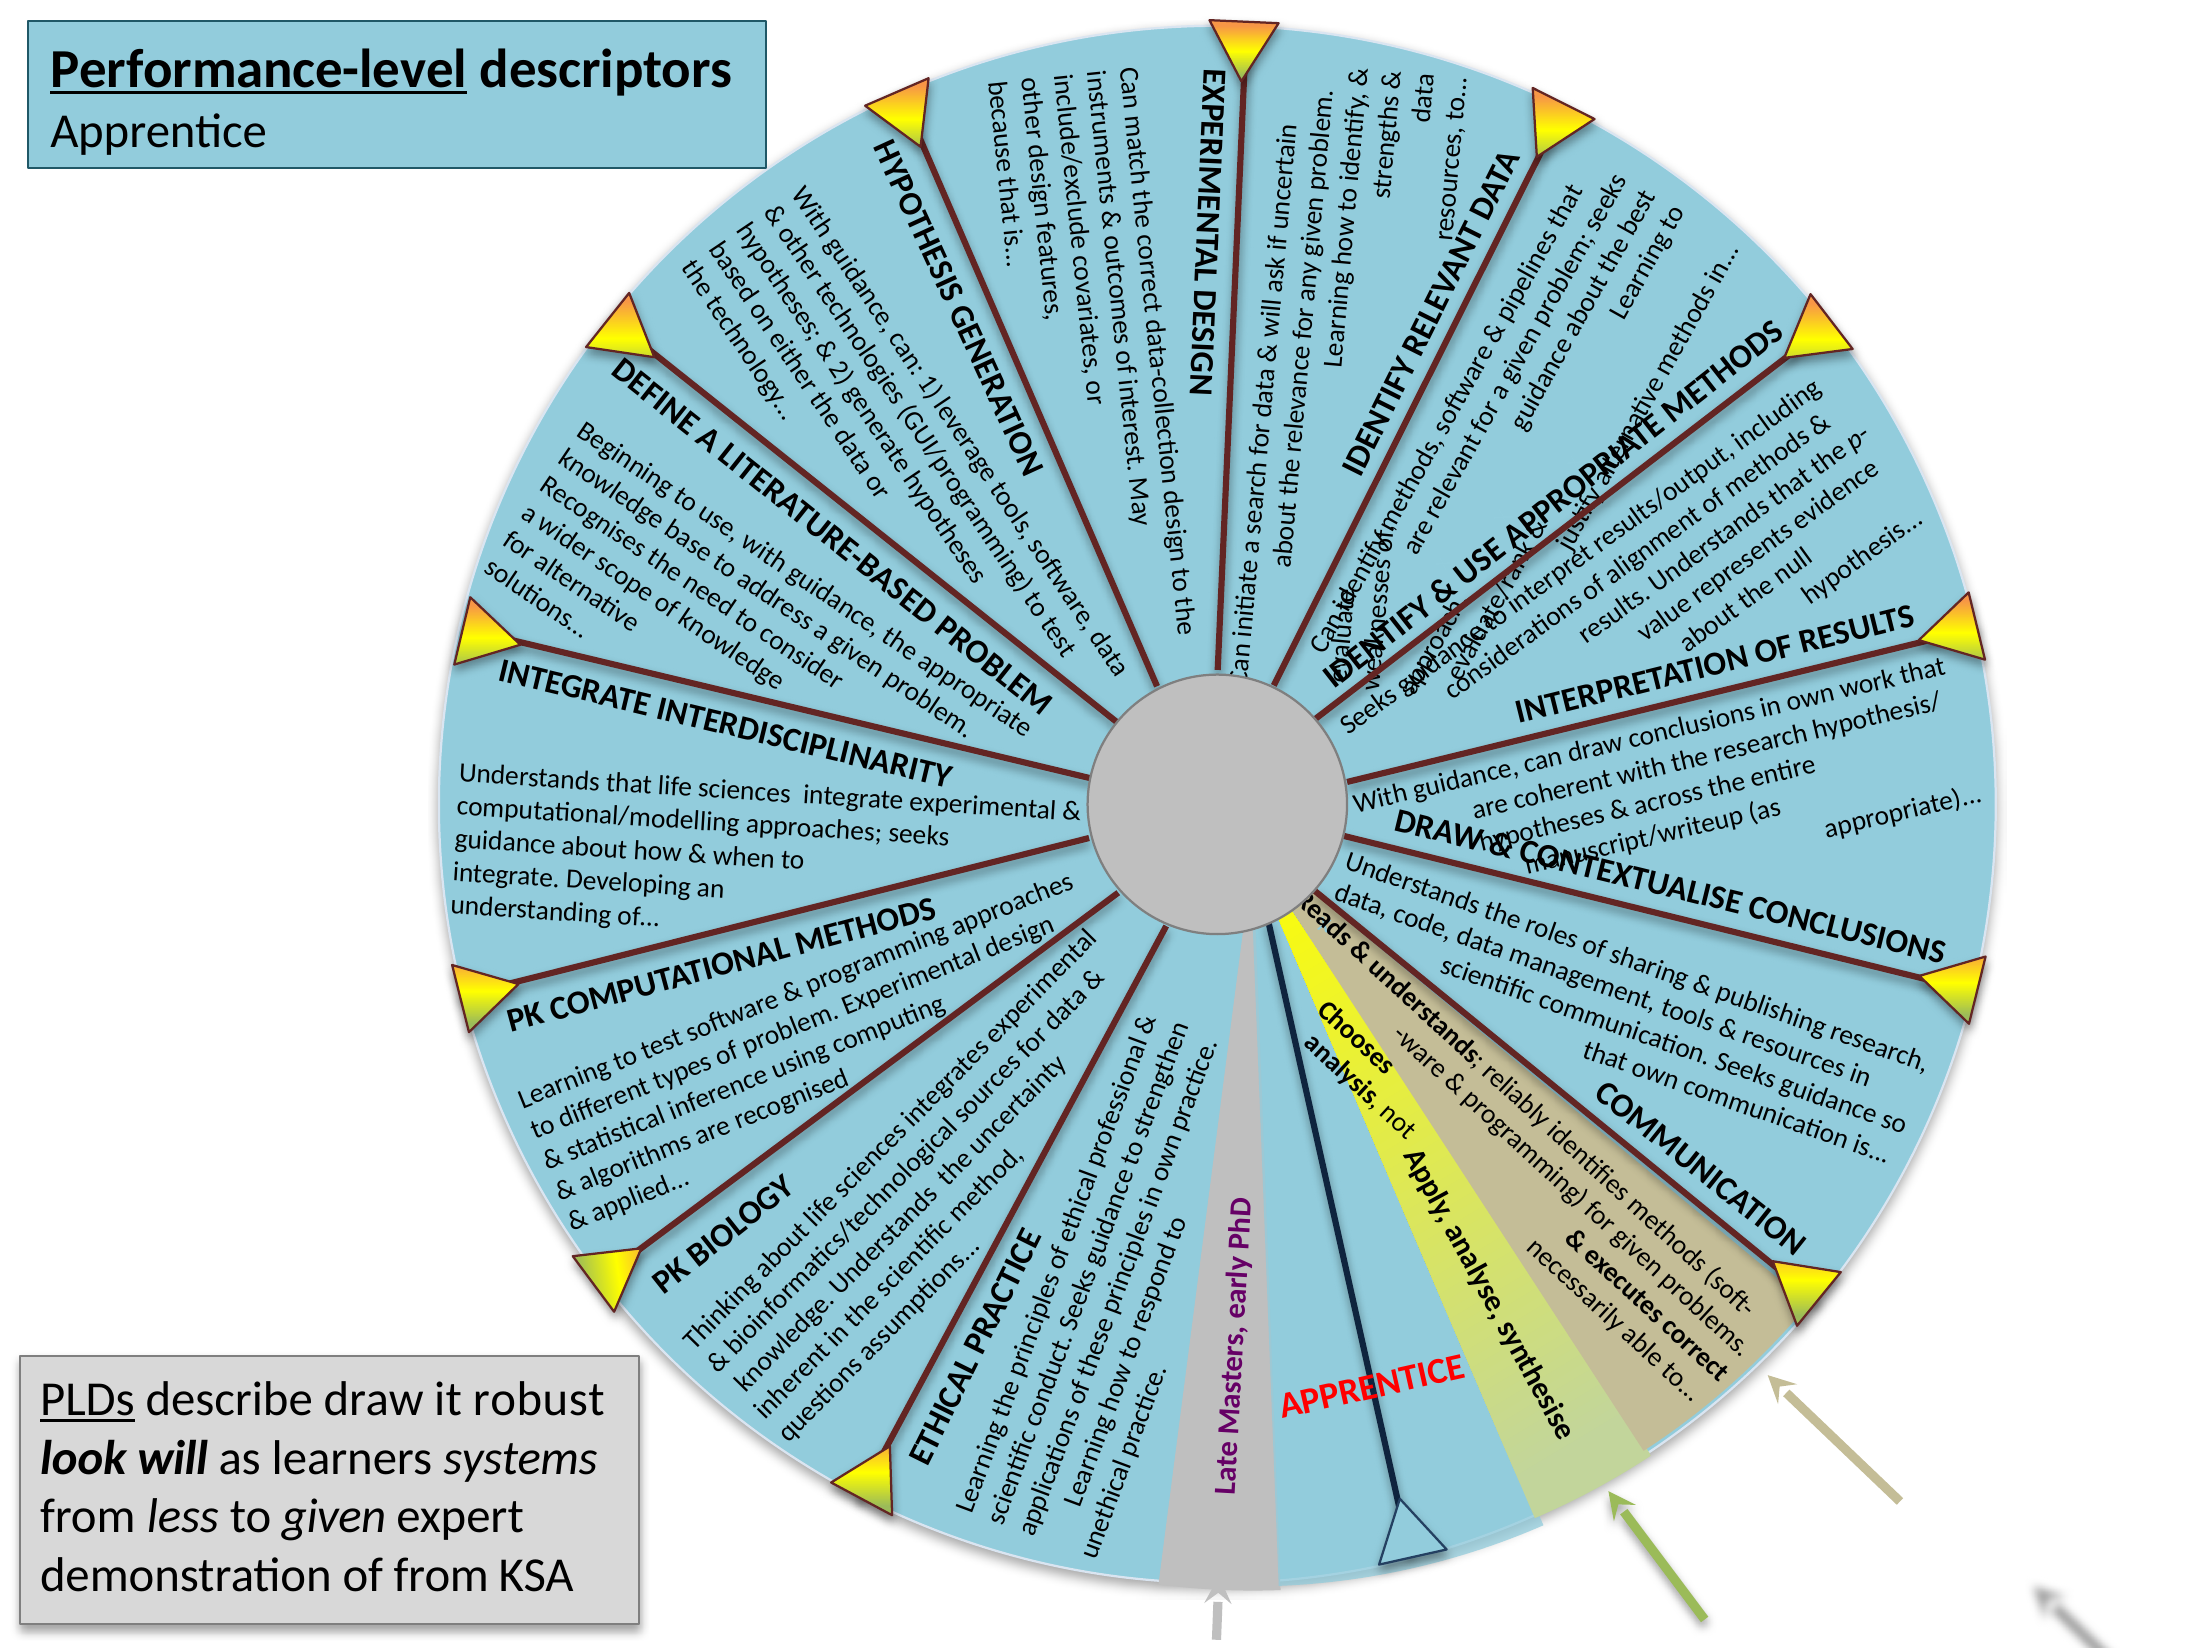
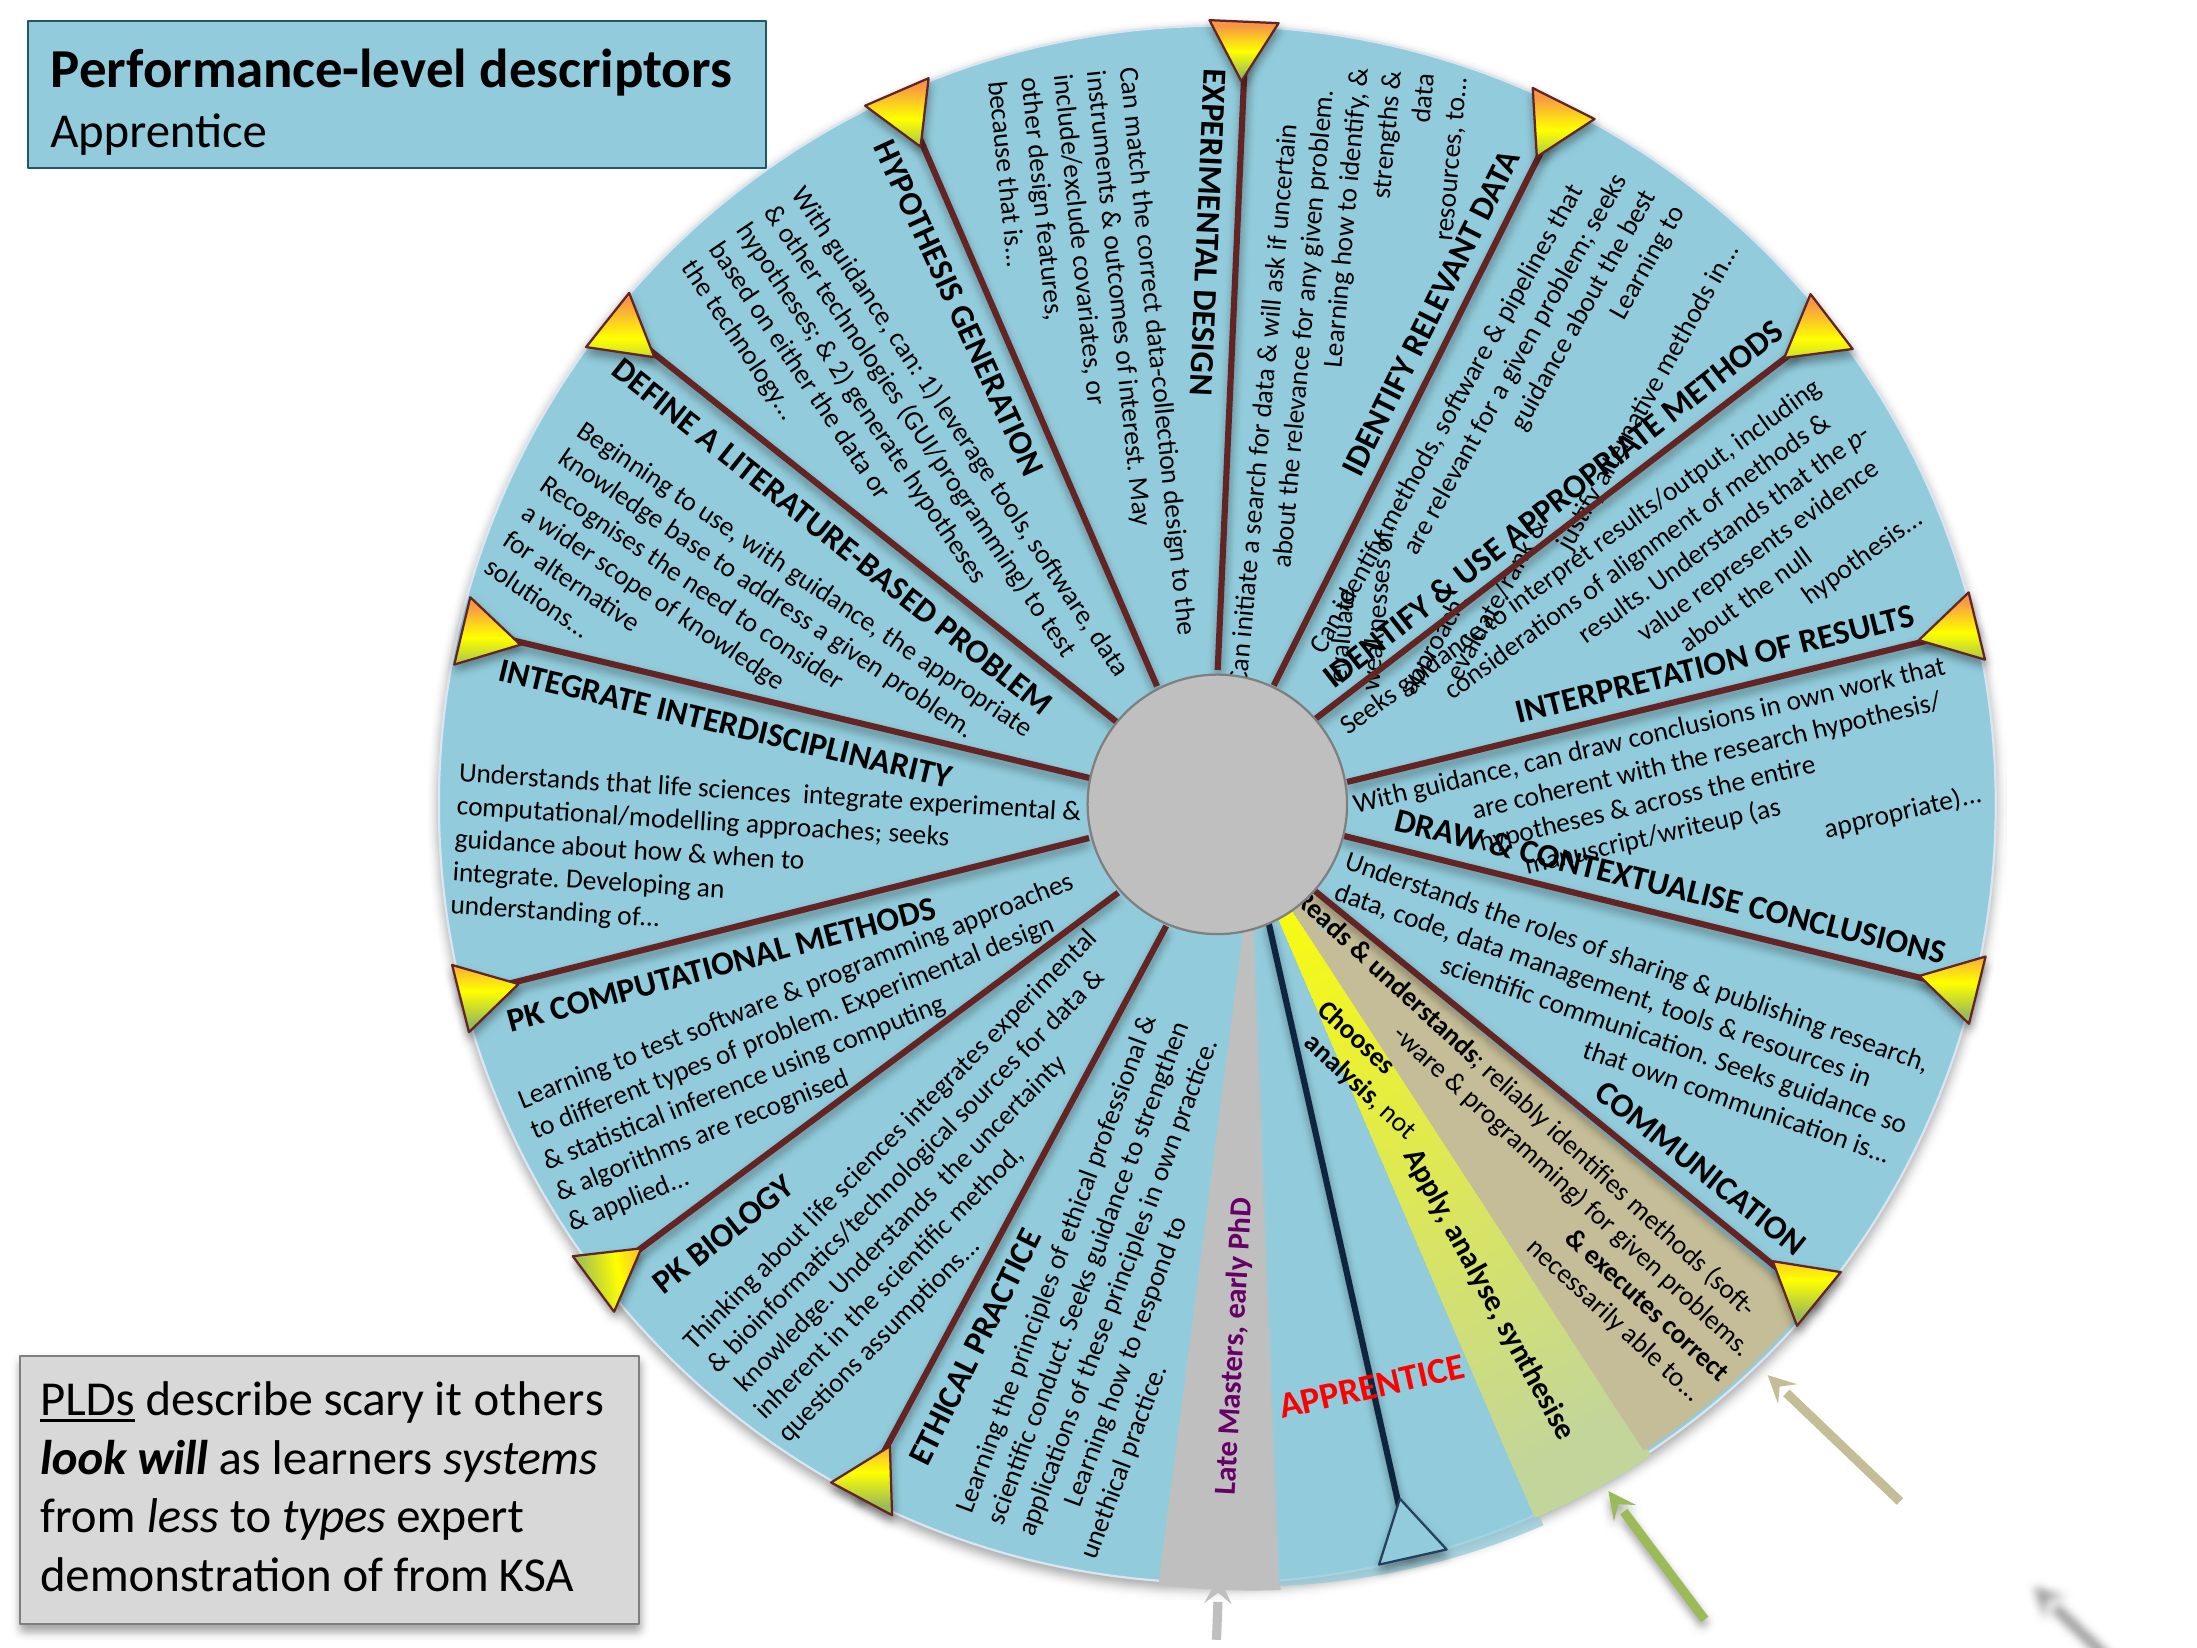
Performance-level underline: present -> none (259, 69)
describe draw: draw -> scary (374, 1399)
robust: robust -> others (539, 1399)
to given: given -> types (334, 1516)
